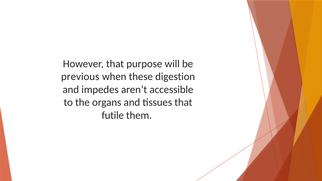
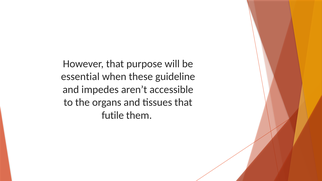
previous: previous -> essential (80, 77)
digestion: digestion -> guideline (175, 77)
